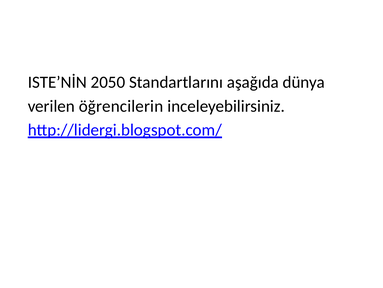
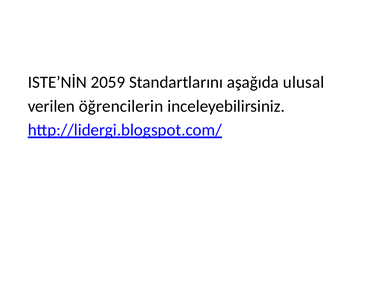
2050: 2050 -> 2059 (108, 82)
dünya: dünya -> ulusal (304, 82)
